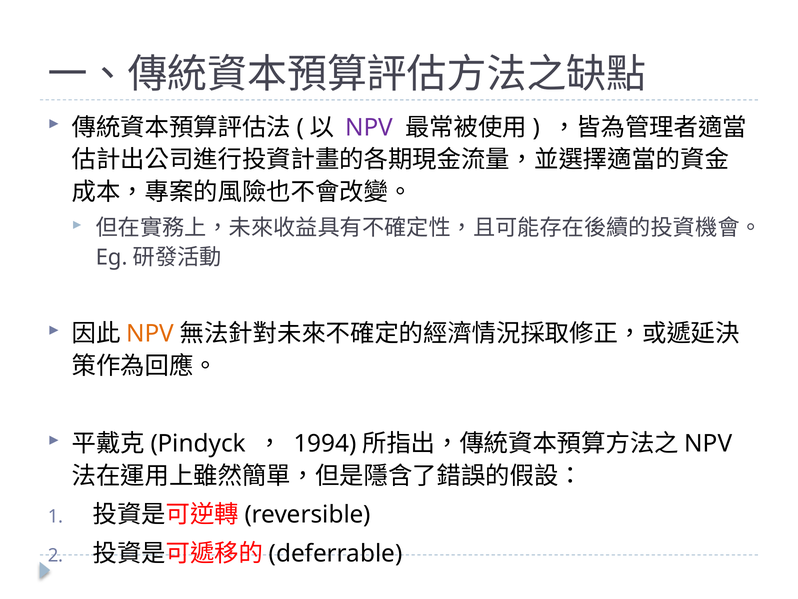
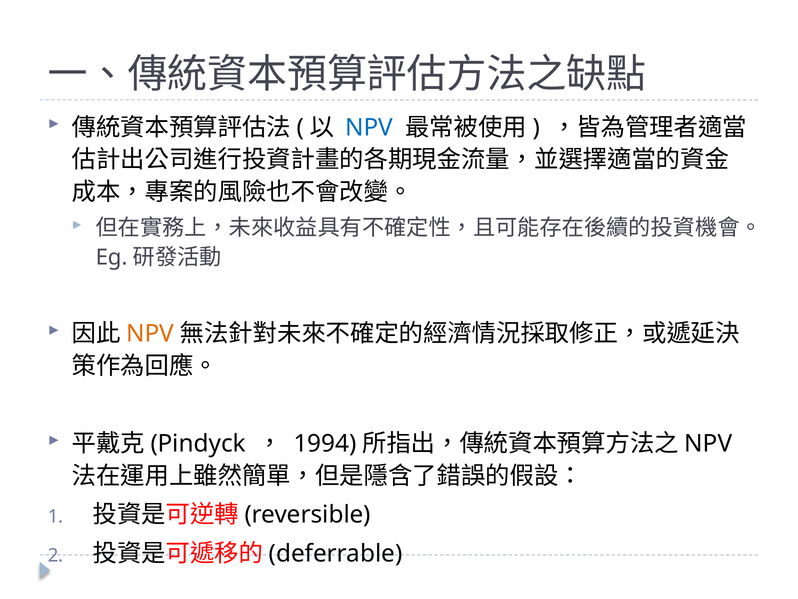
NPV colour: purple -> blue (369, 128)
